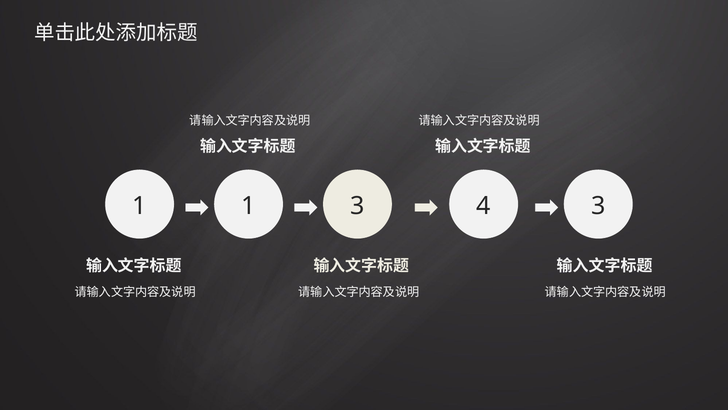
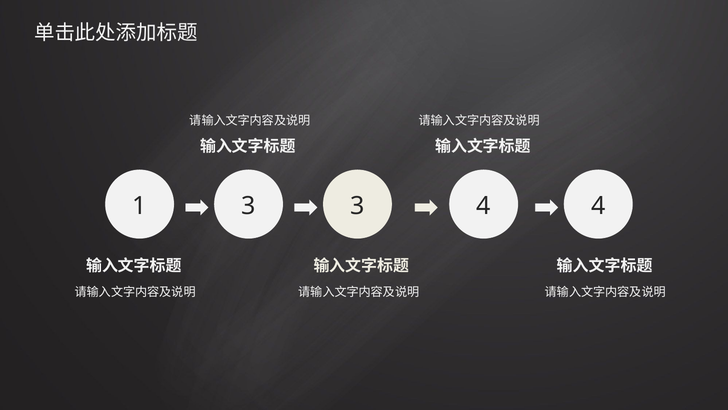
1 1: 1 -> 3 (249, 206)
4 3: 3 -> 4 (598, 206)
